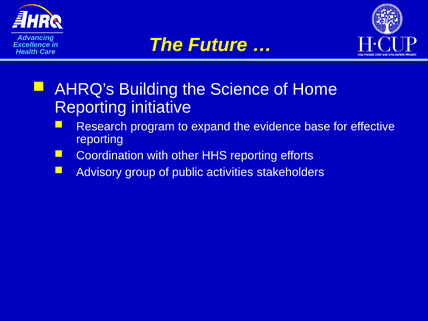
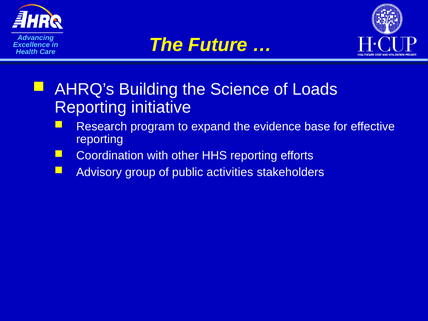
Home: Home -> Loads (315, 89)
